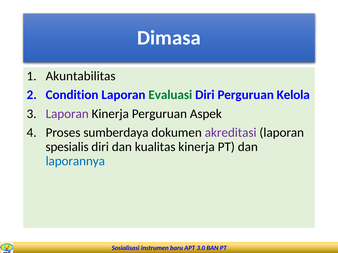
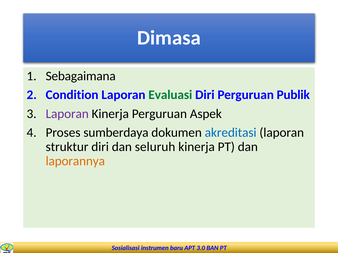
Akuntabilitas: Akuntabilitas -> Sebagaimana (81, 76)
Kelola: Kelola -> Publik (293, 95)
akreditasi colour: purple -> blue (231, 133)
spesialis: spesialis -> struktur (67, 147)
kualitas: kualitas -> seluruh (155, 147)
laporannya colour: blue -> orange (75, 161)
